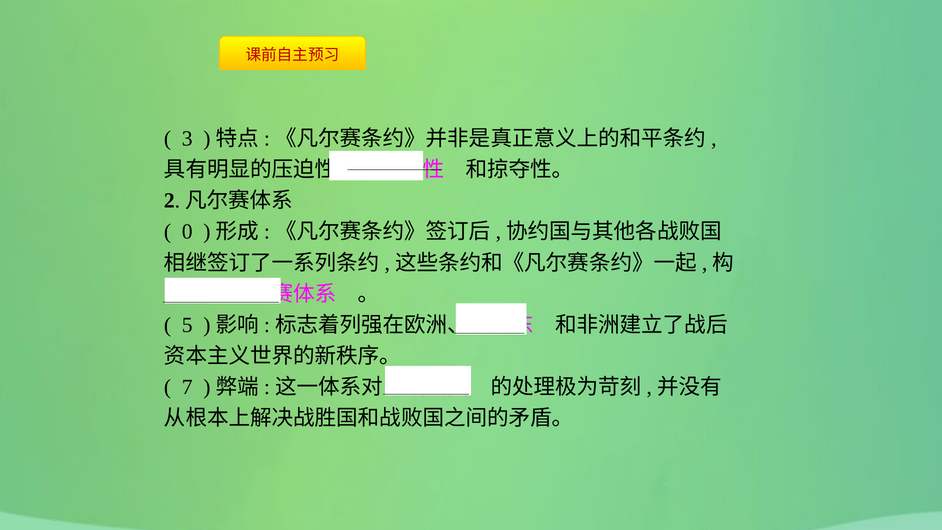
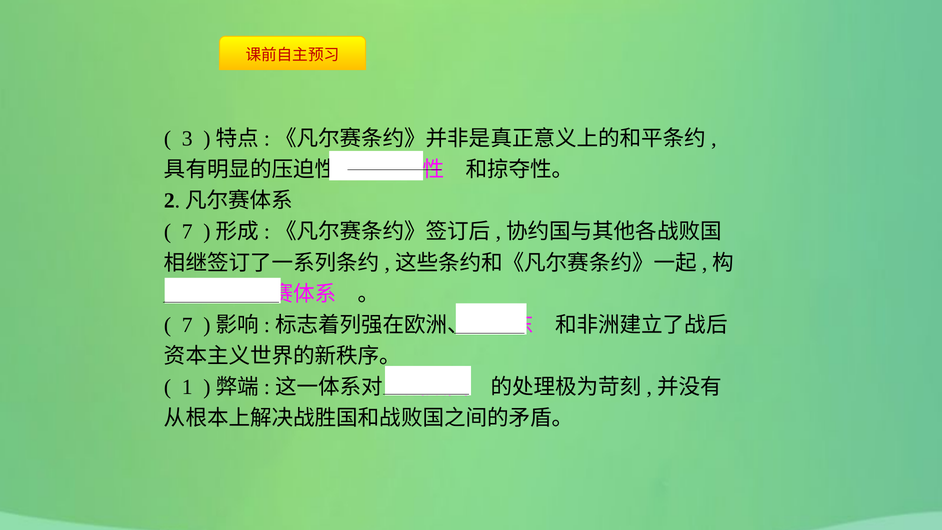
0: 0 -> 7 (187, 232)
5: 5 -> 7 (187, 325)
7: 7 -> 1 (187, 387)
